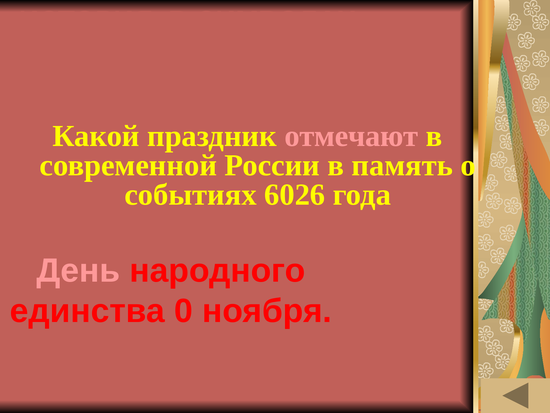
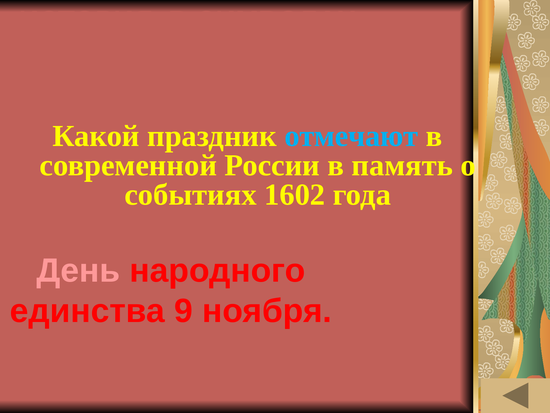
отмечают colour: pink -> light blue (351, 136)
6026: 6026 -> 1602 (295, 194)
0: 0 -> 9 (183, 311)
